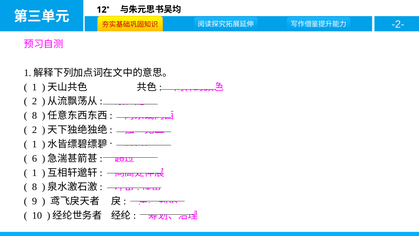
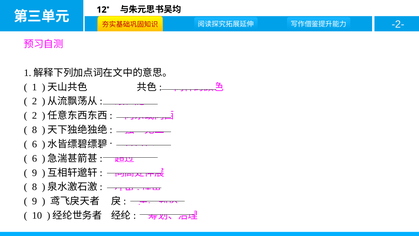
8: 8 -> 2 (35, 116)
2: 2 -> 8 (35, 130)
1: 1 -> 6 (35, 144)
1: 1 -> 9 (35, 173)
